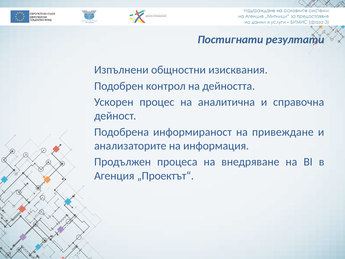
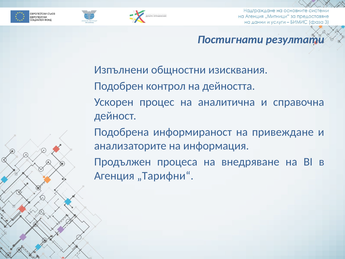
„Проектът“: „Проектът“ -> „Тарифни“ (165, 176)
